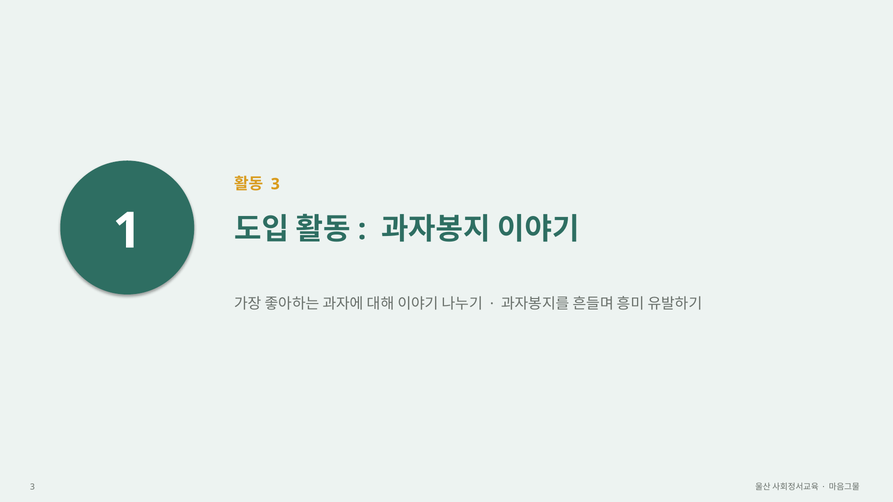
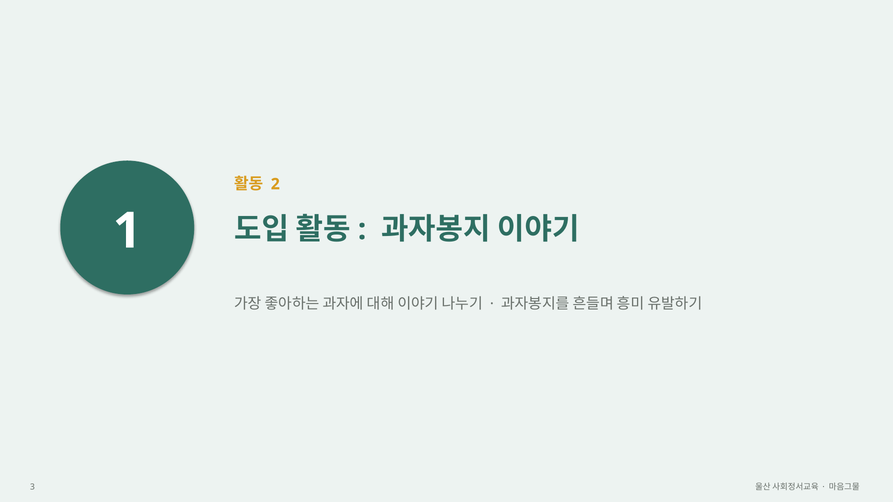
3: 3 -> 2 (275, 184)
